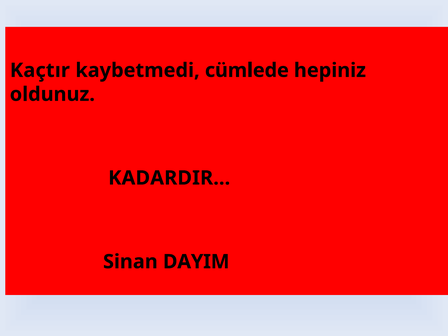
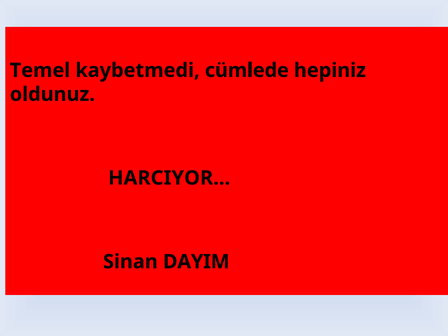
Kaçtır: Kaçtır -> Temel (40, 70)
KADARDIR…: KADARDIR… -> HARCIYOR… (169, 178)
